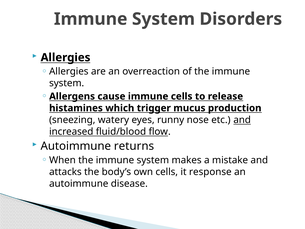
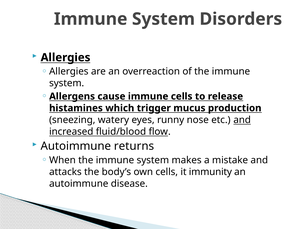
response: response -> immunity (210, 172)
